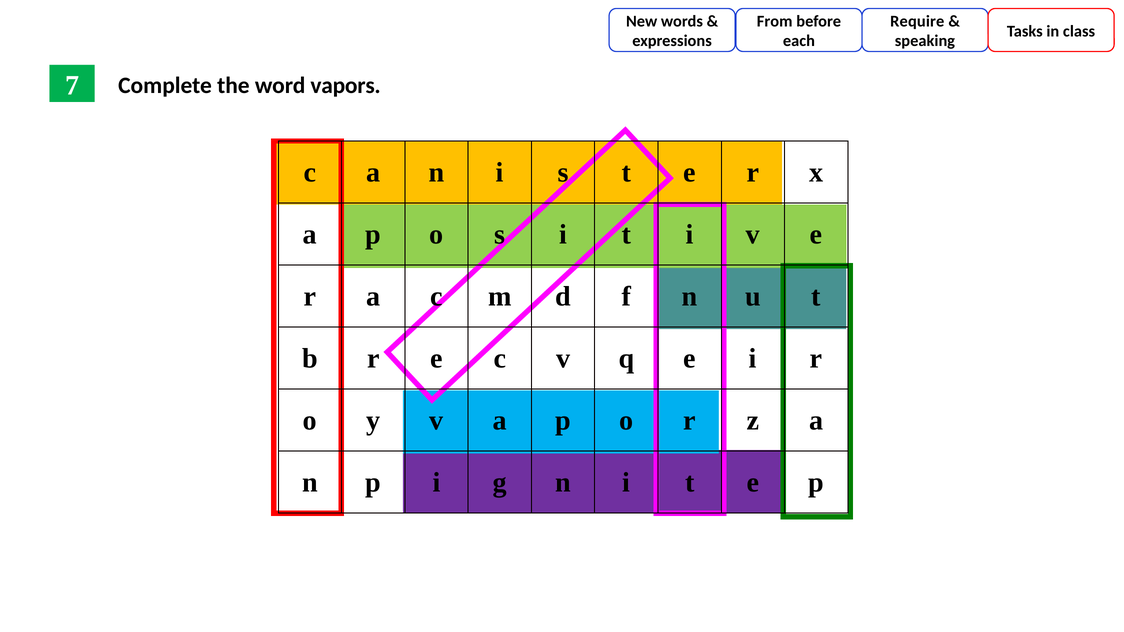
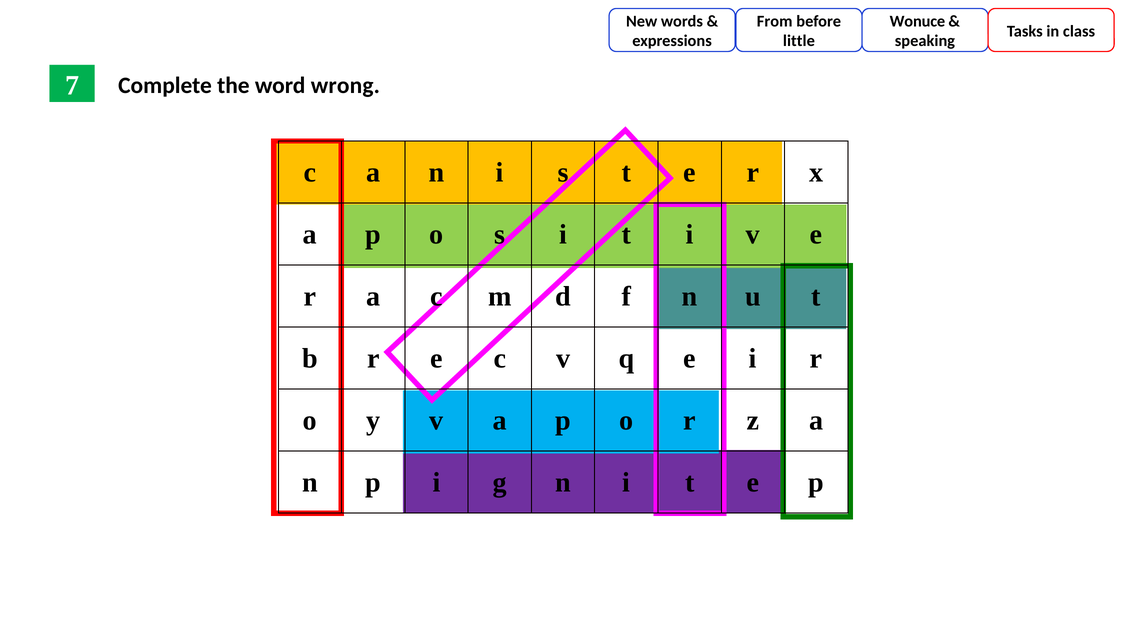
Require: Require -> Wonuce (917, 21)
each: each -> little (799, 41)
vapors: vapors -> wrong (345, 85)
